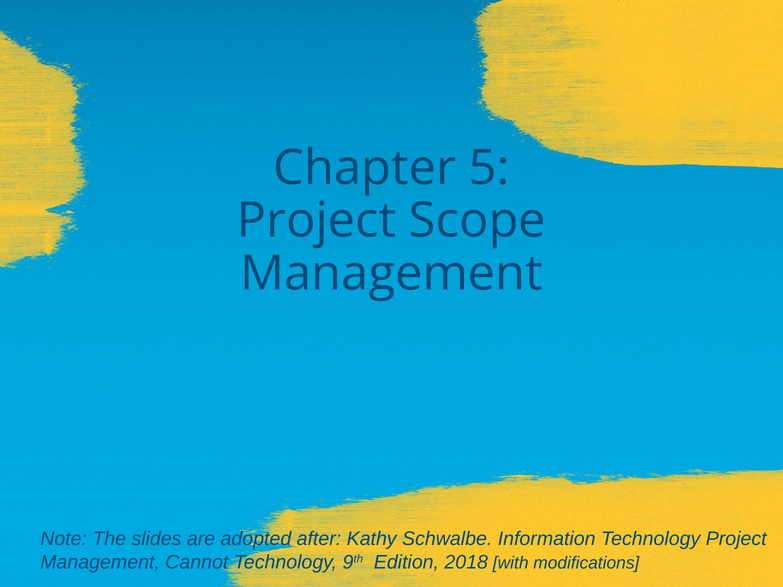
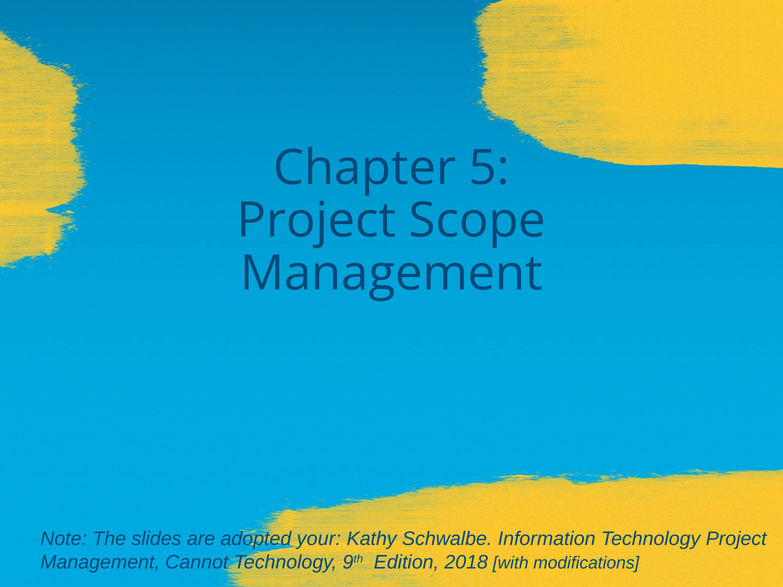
after: after -> your (319, 539)
